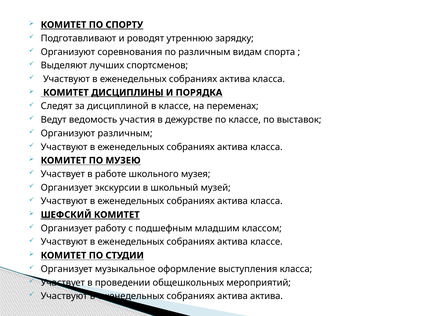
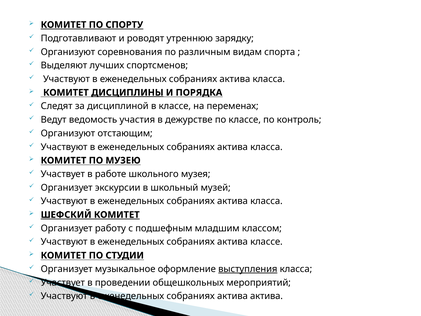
выставок: выставок -> контроль (299, 120)
Организуют различным: различным -> отстающим (125, 133)
выступления underline: none -> present (248, 269)
